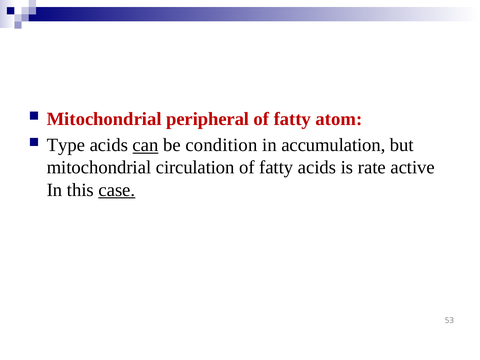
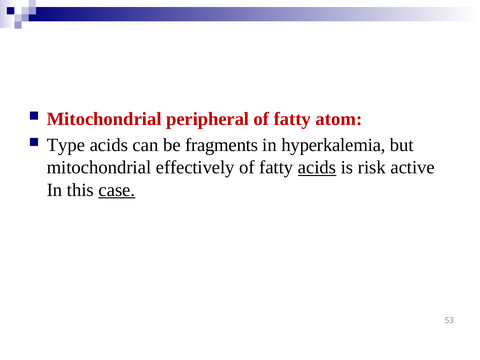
can underline: present -> none (146, 145)
condition: condition -> fragments (222, 145)
accumulation: accumulation -> hyperkalemia (333, 145)
circulation: circulation -> effectively (195, 167)
acids underline: none -> present (317, 167)
rate: rate -> risk (372, 167)
